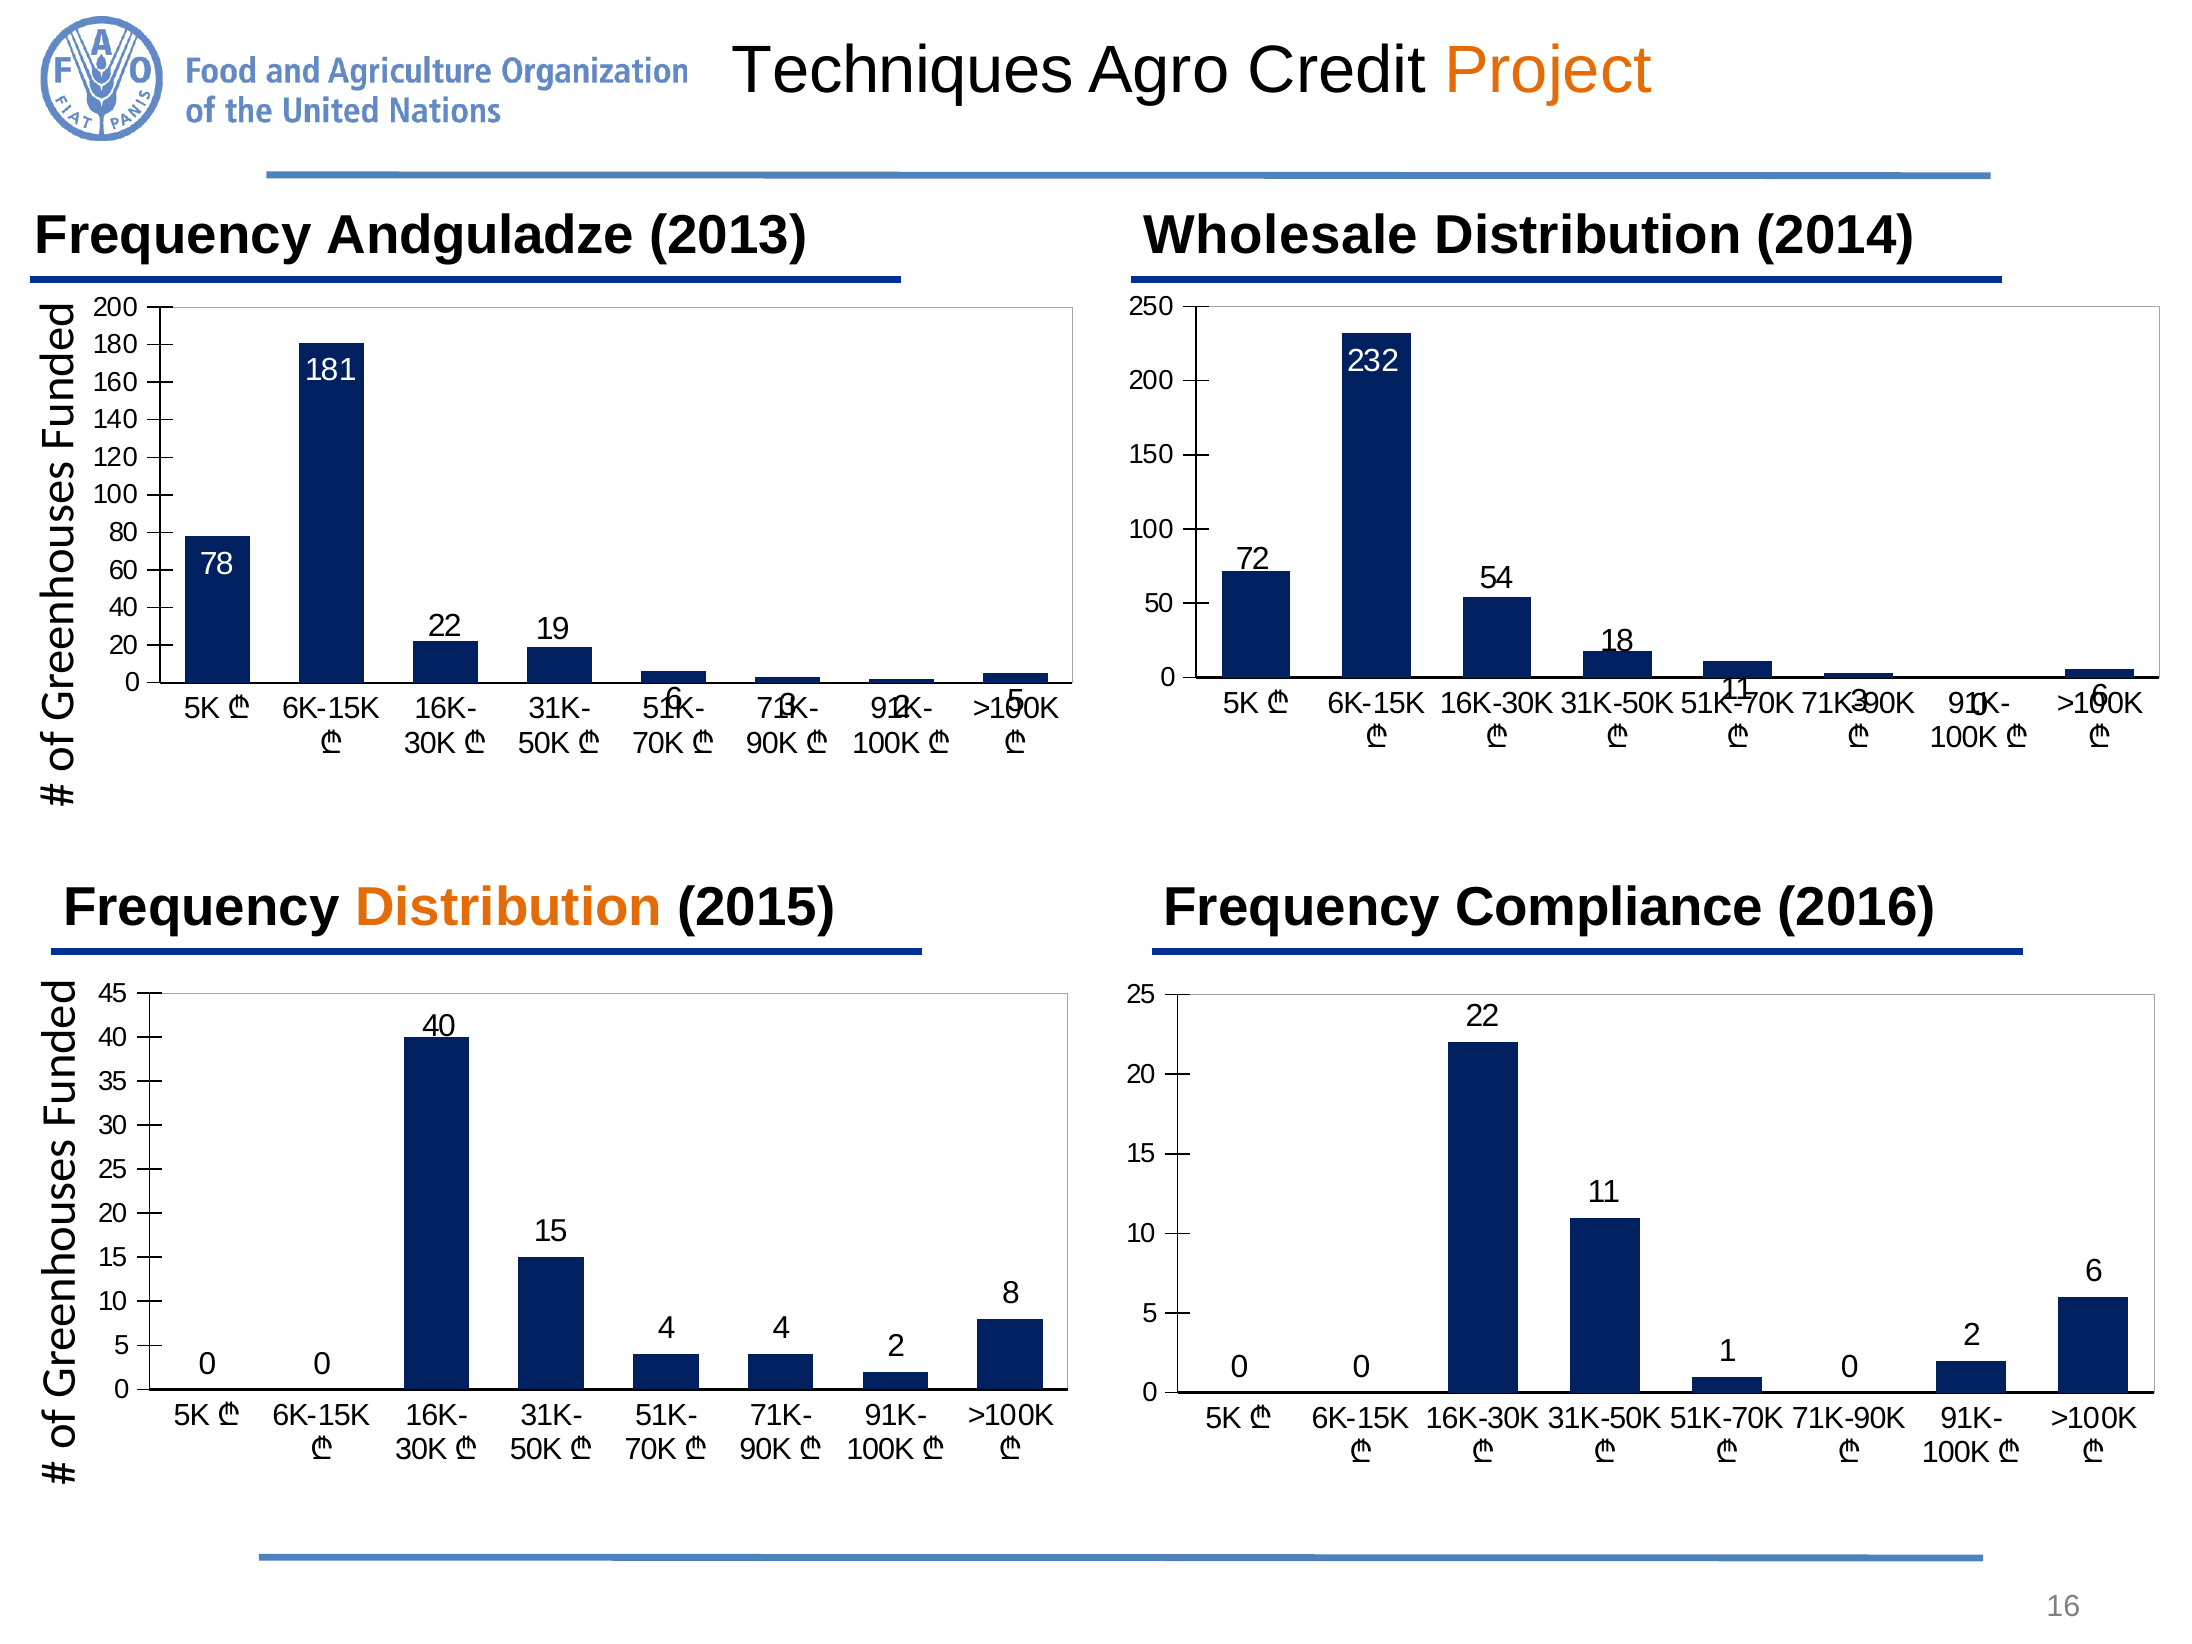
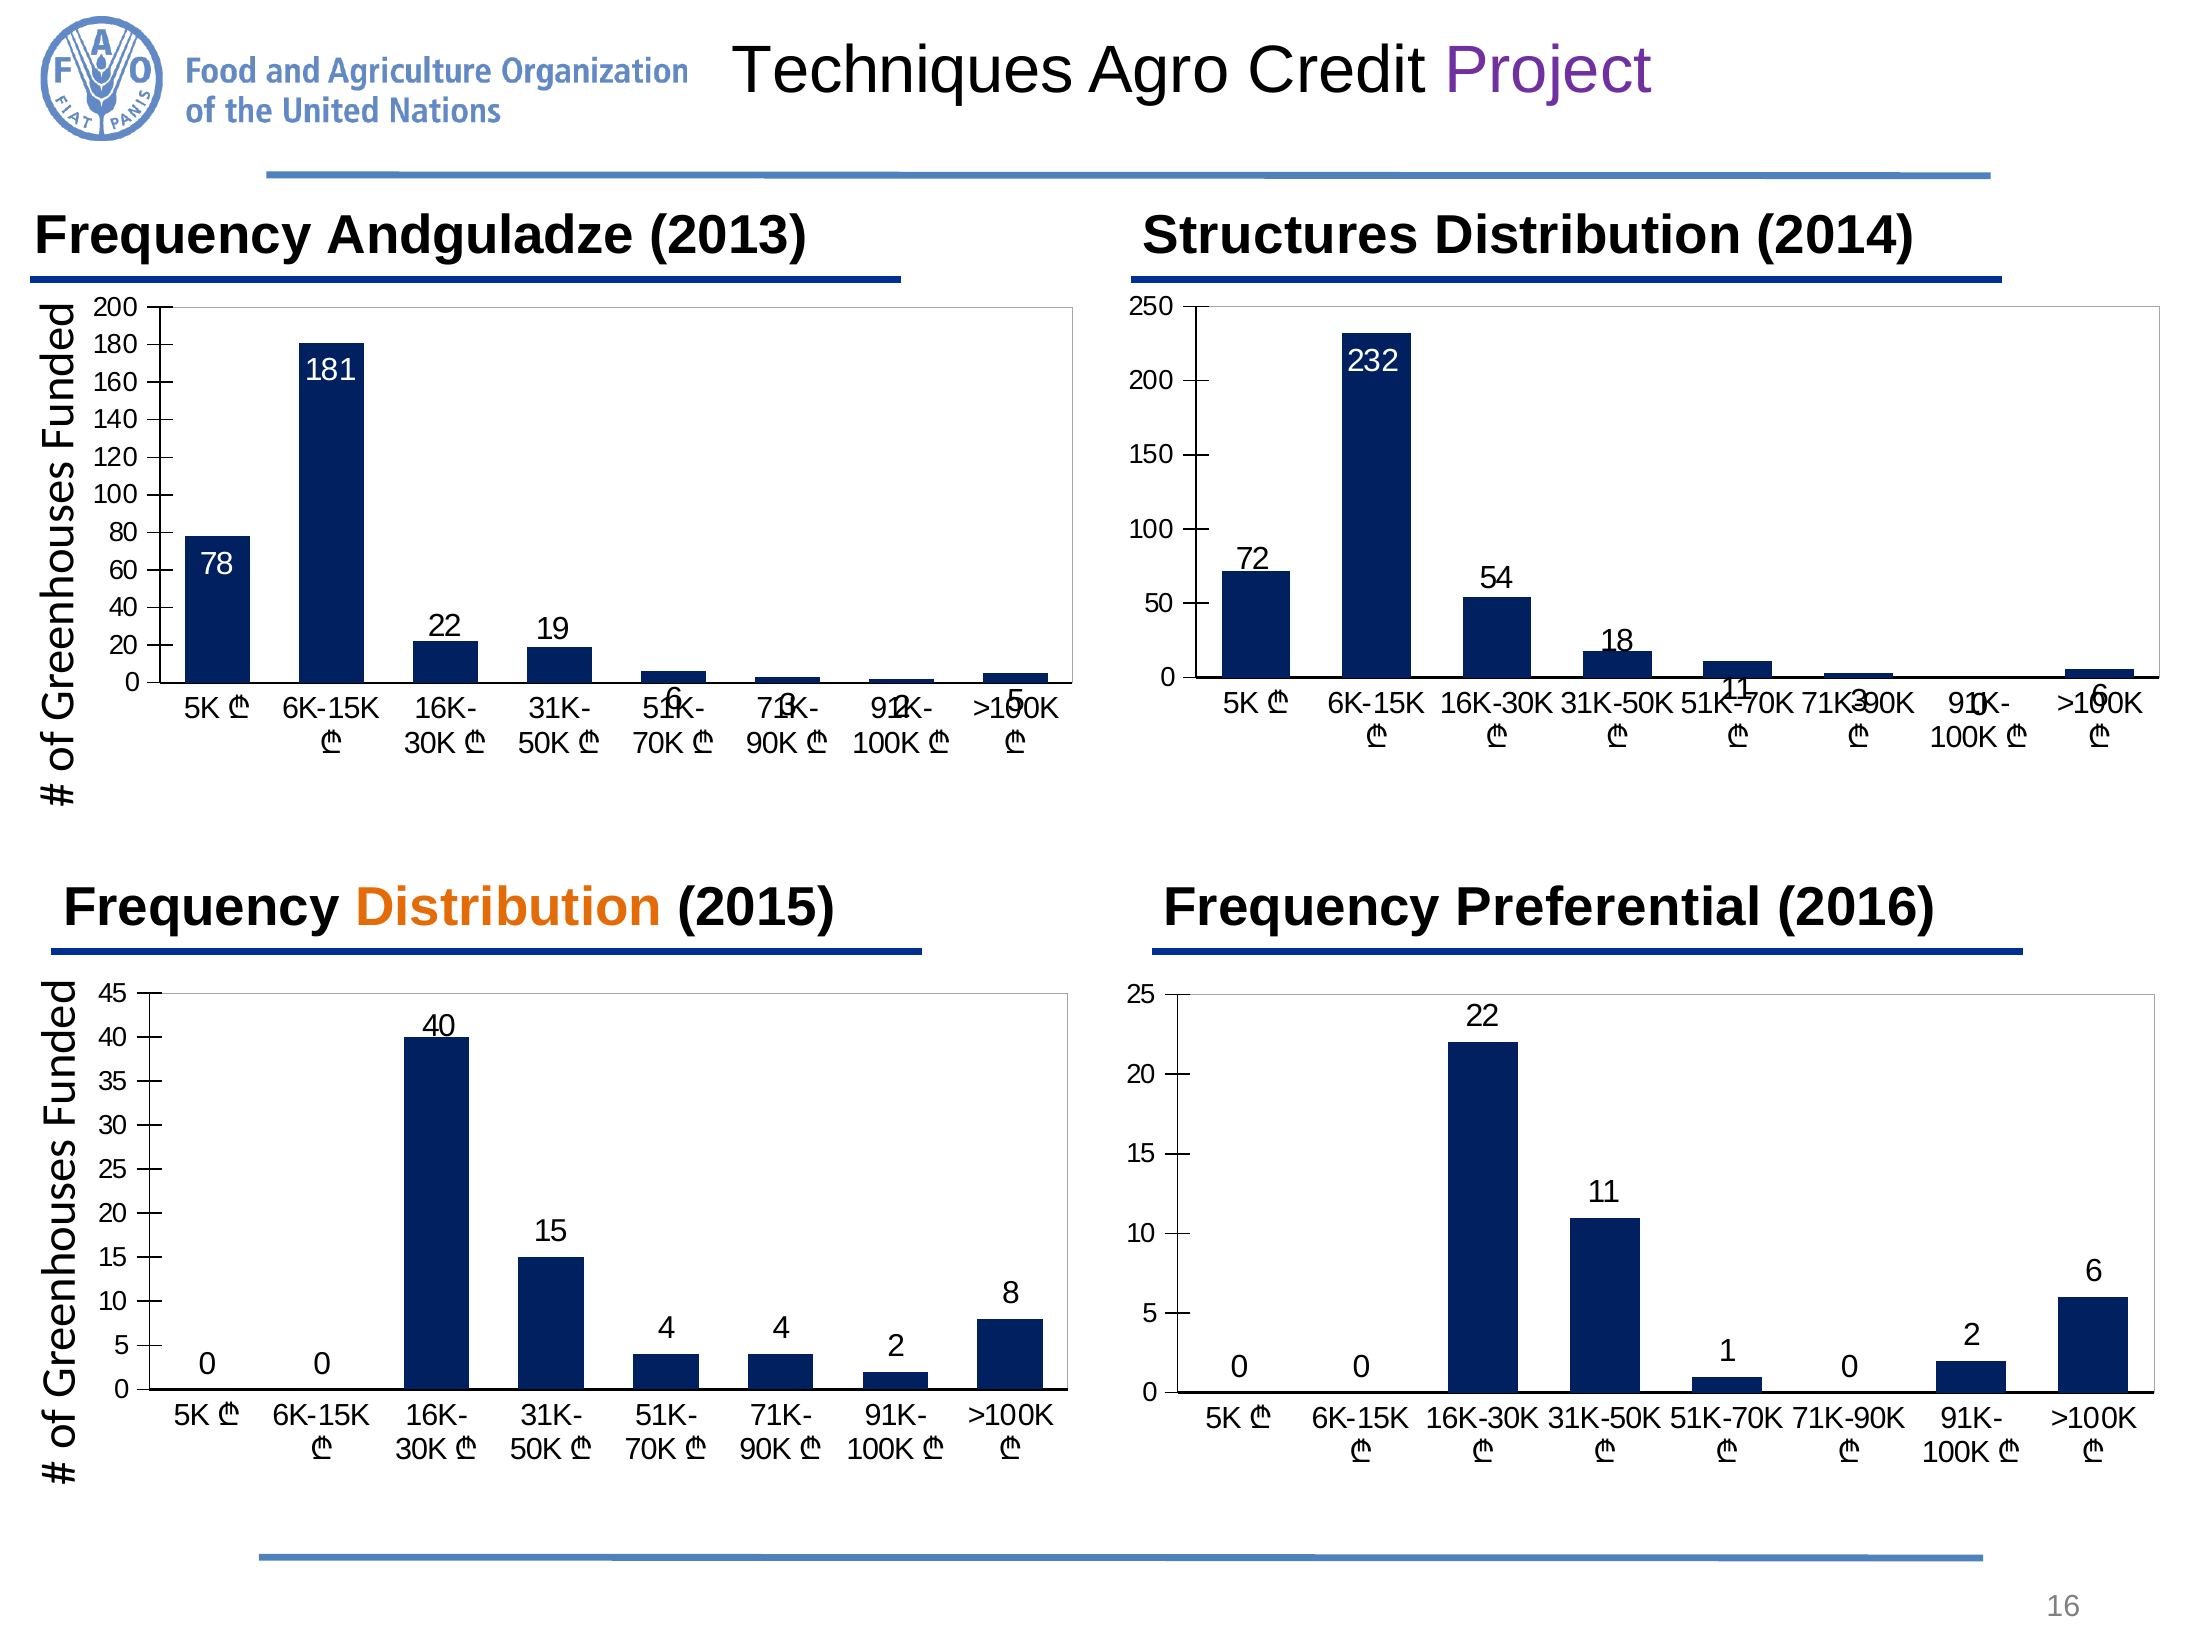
Project colour: orange -> purple (1548, 70)
Wholesale: Wholesale -> Structures (1281, 235)
Compliance: Compliance -> Preferential (1609, 907)
